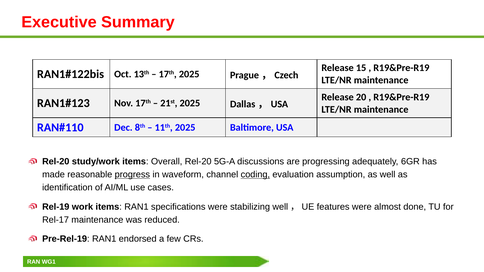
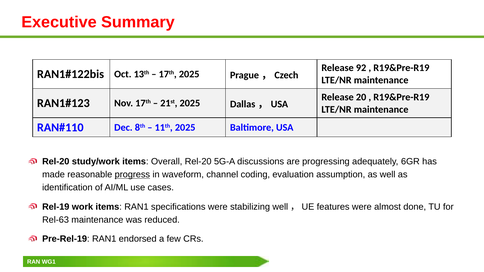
15: 15 -> 92 (361, 68)
coding underline: present -> none (255, 175)
Rel-17: Rel-17 -> Rel-63 (56, 220)
